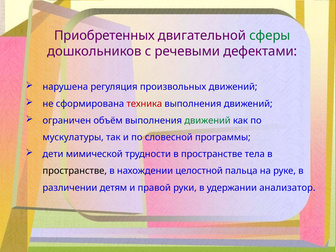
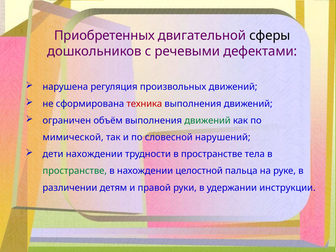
сферы colour: green -> black (270, 36)
мускулатуры: мускулатуры -> мимической (73, 137)
программы: программы -> нарушений (223, 137)
дети мимической: мимической -> нахождении (94, 154)
пространстве colour: black -> green (75, 171)
анализатор: анализатор -> инструкции (287, 188)
